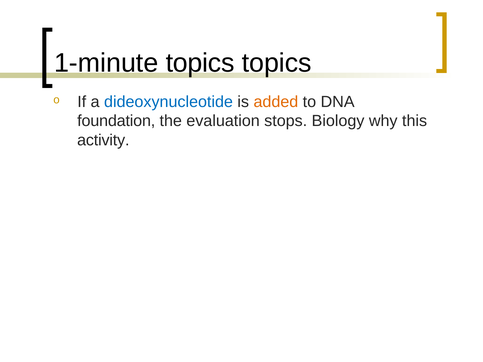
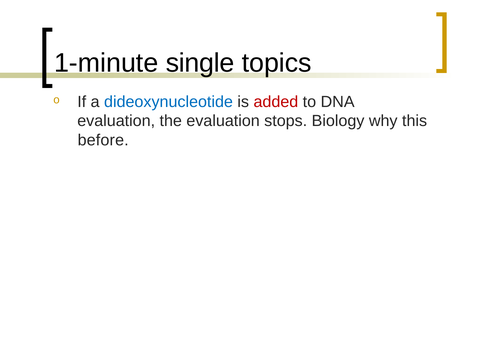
1-minute topics: topics -> single (200, 63)
added colour: orange -> red (276, 102)
foundation: foundation -> evaluation (116, 121)
activity: activity -> before (103, 140)
